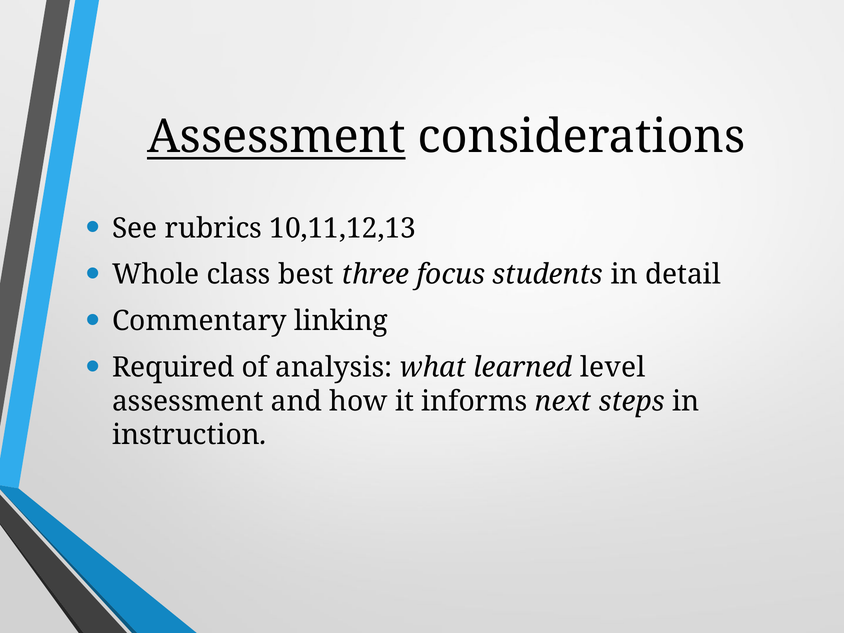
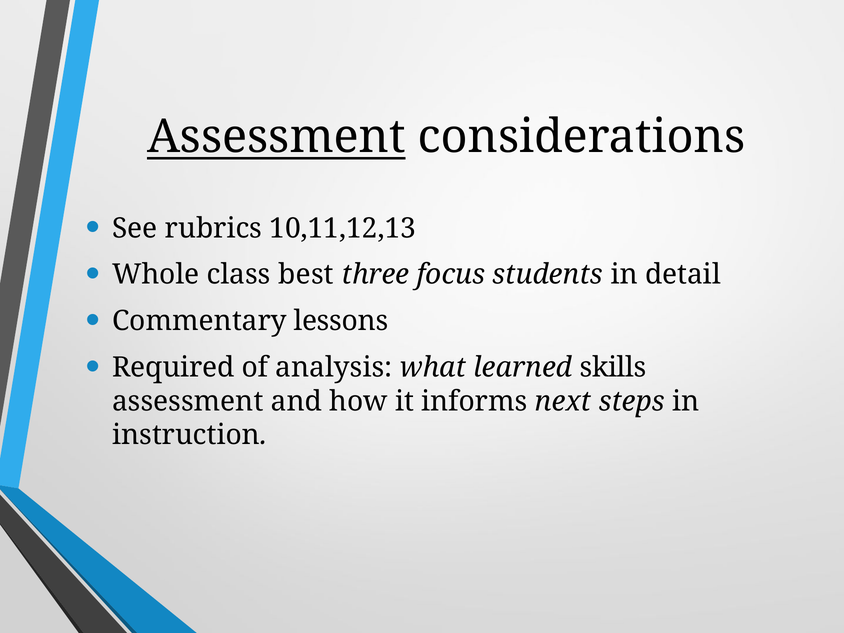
linking: linking -> lessons (341, 321)
level: level -> skills (613, 367)
